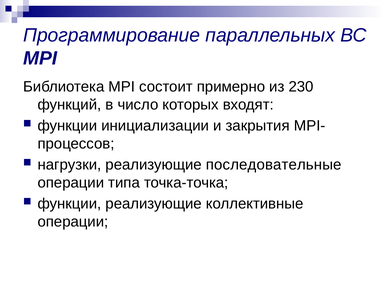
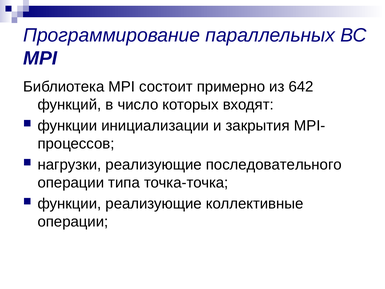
230: 230 -> 642 (301, 87)
последовательные: последовательные -> последовательного (274, 165)
